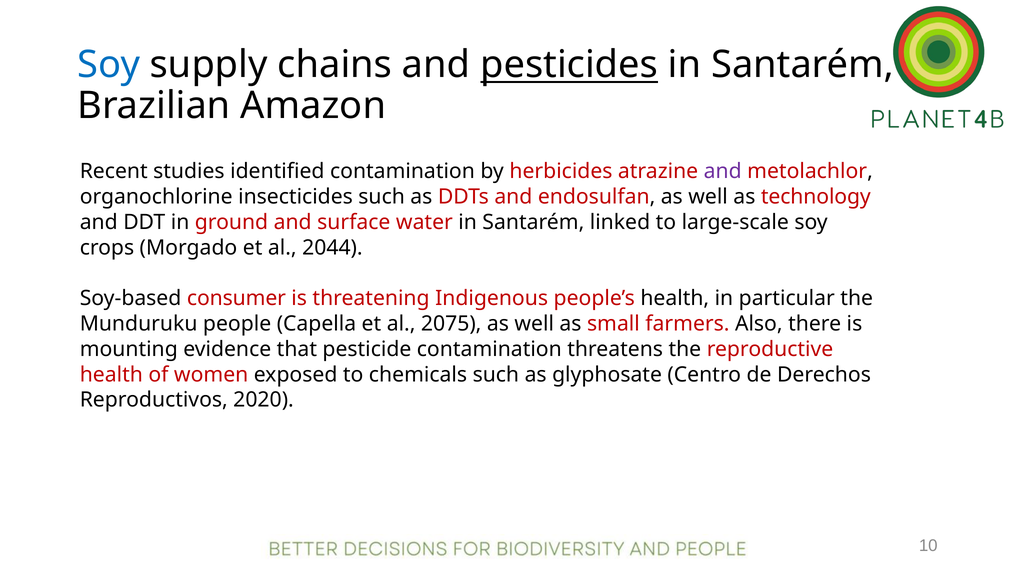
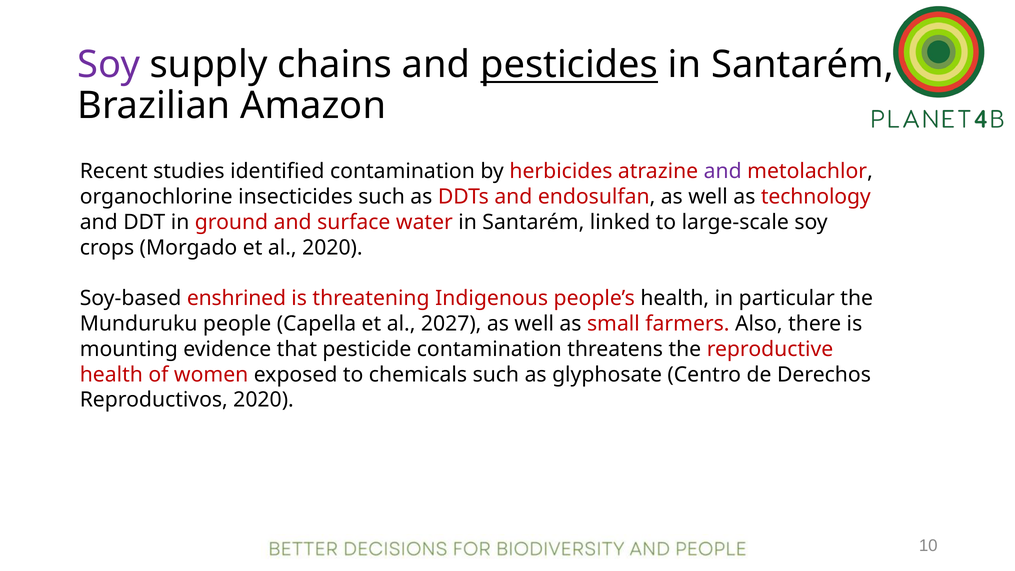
Soy colour: blue -> purple (109, 65)
al 2044: 2044 -> 2020 (332, 248)
consumer: consumer -> enshrined (236, 298)
2075: 2075 -> 2027 (451, 324)
